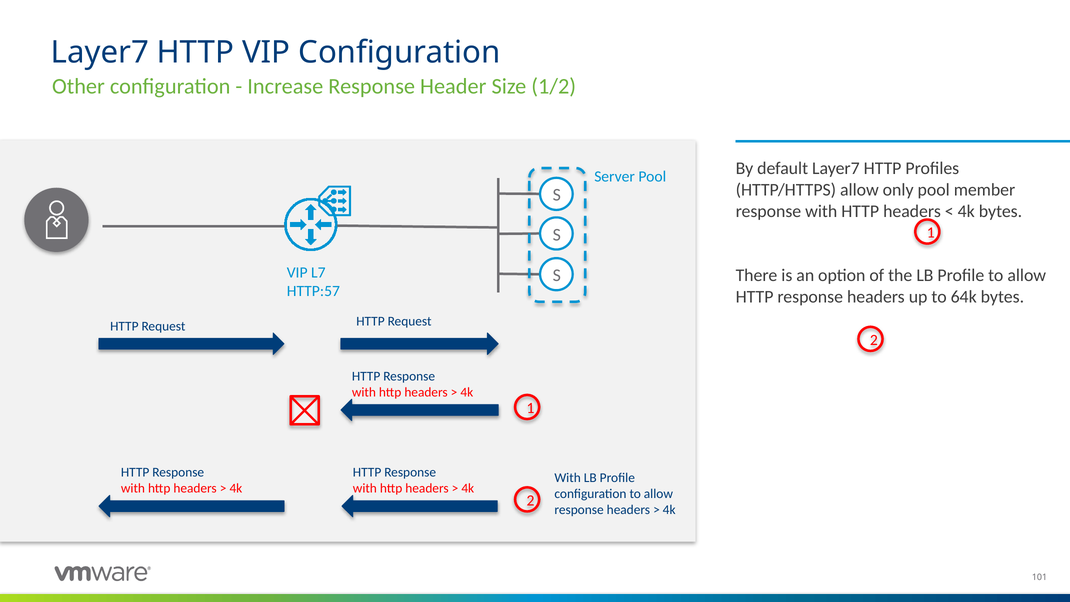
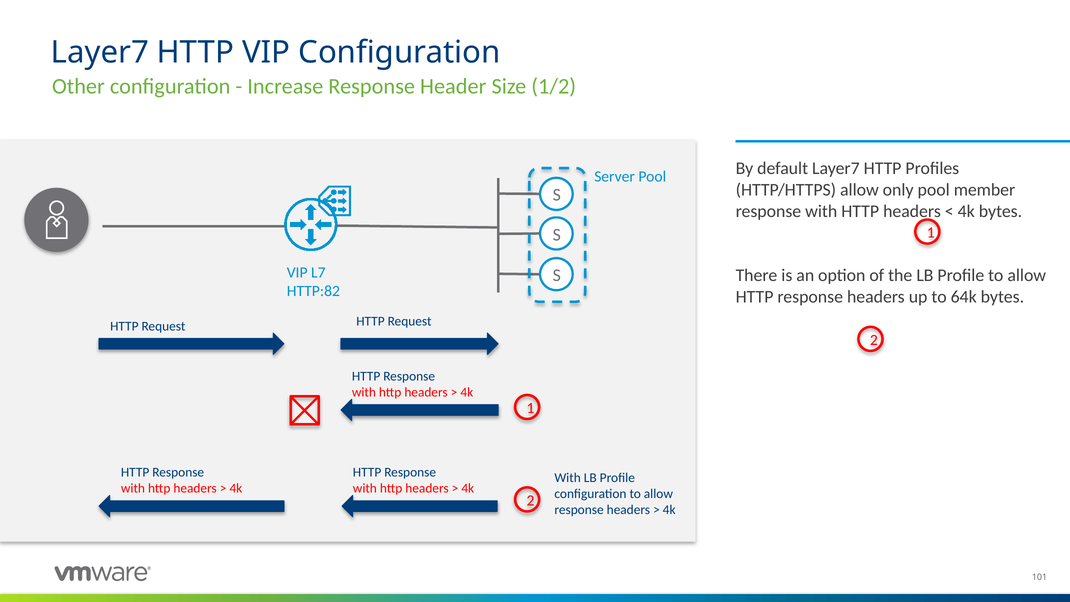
HTTP:57: HTTP:57 -> HTTP:82 (313, 291)
